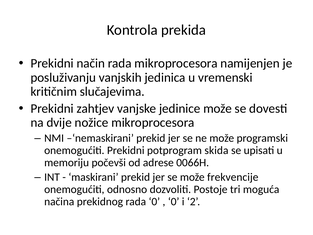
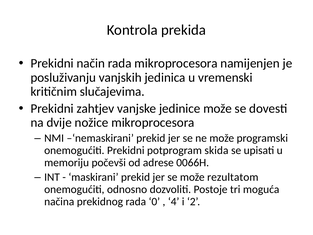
frekvencije: frekvencije -> rezultatom (233, 177)
0: 0 -> 4 (174, 201)
